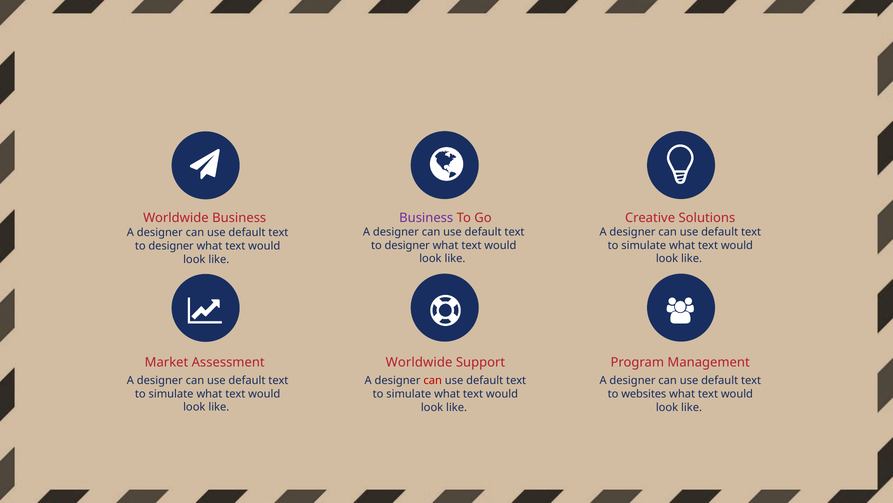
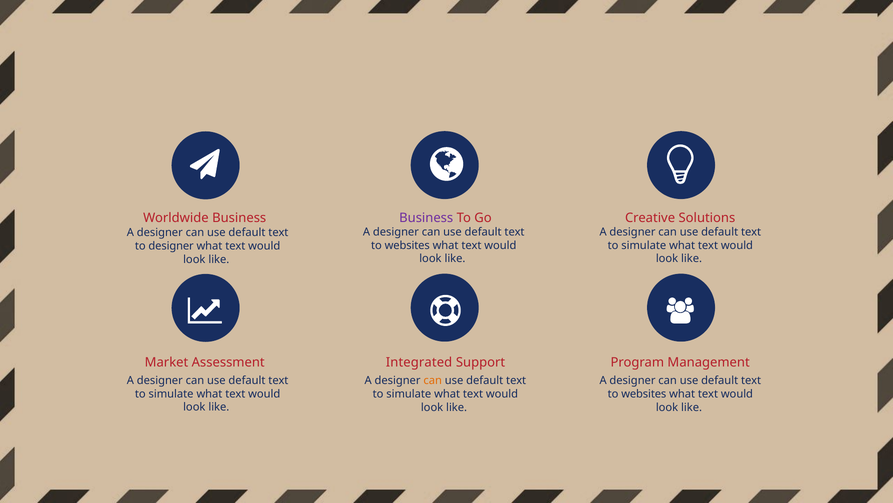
designer: designer -> websites (407, 245)
Assessment Worldwide: Worldwide -> Integrated (419, 362)
can colour: red -> orange (433, 380)
